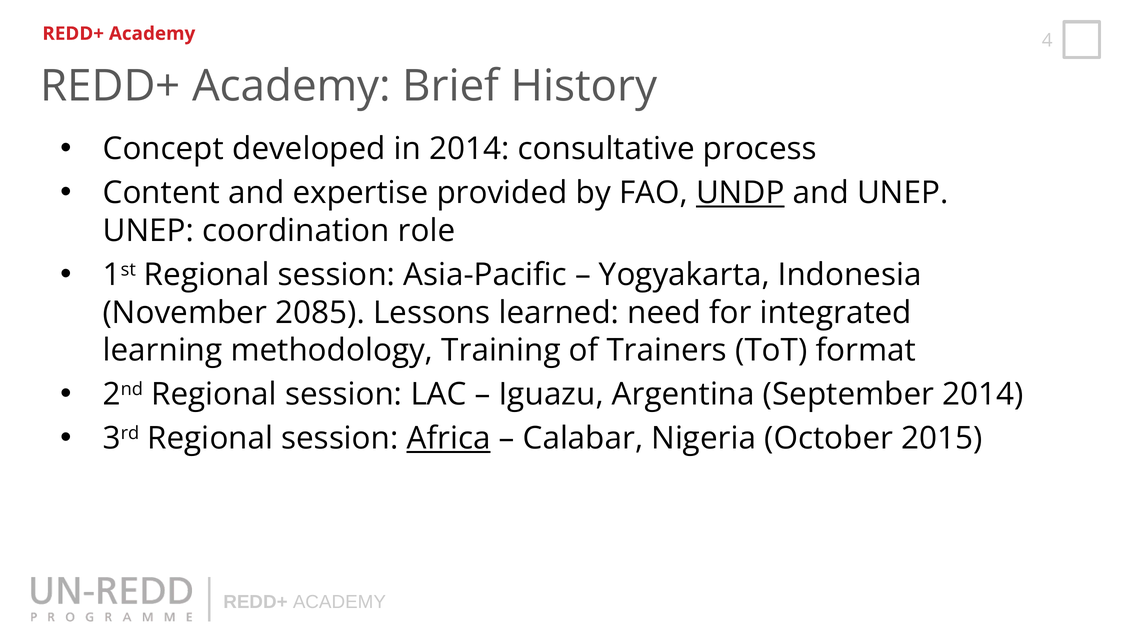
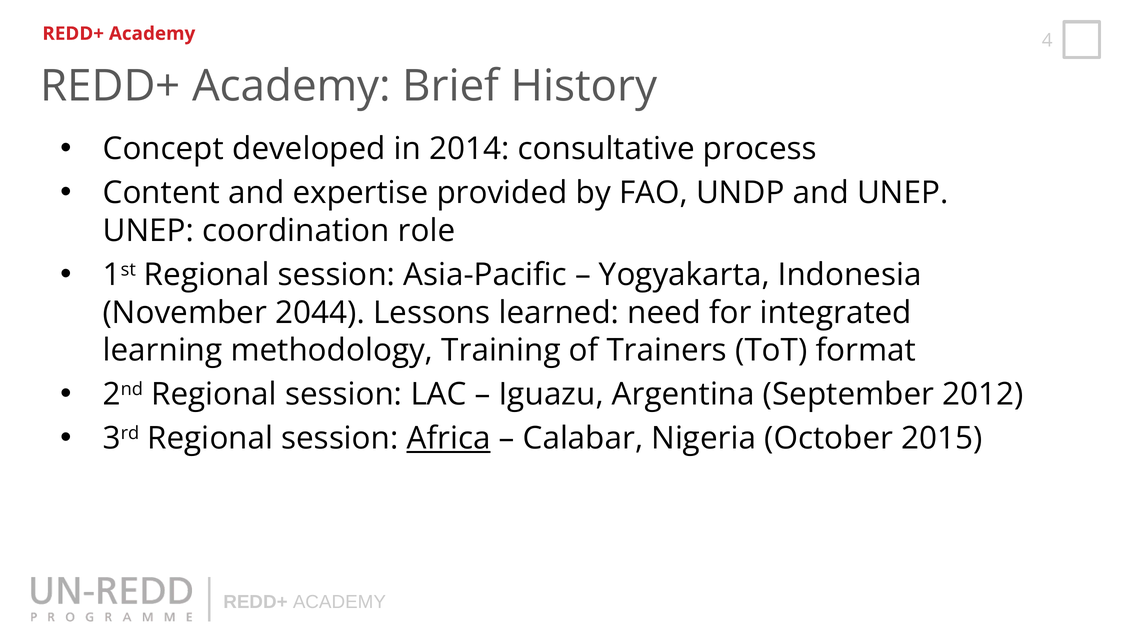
UNDP underline: present -> none (740, 193)
2085: 2085 -> 2044 (320, 313)
September 2014: 2014 -> 2012 (983, 394)
